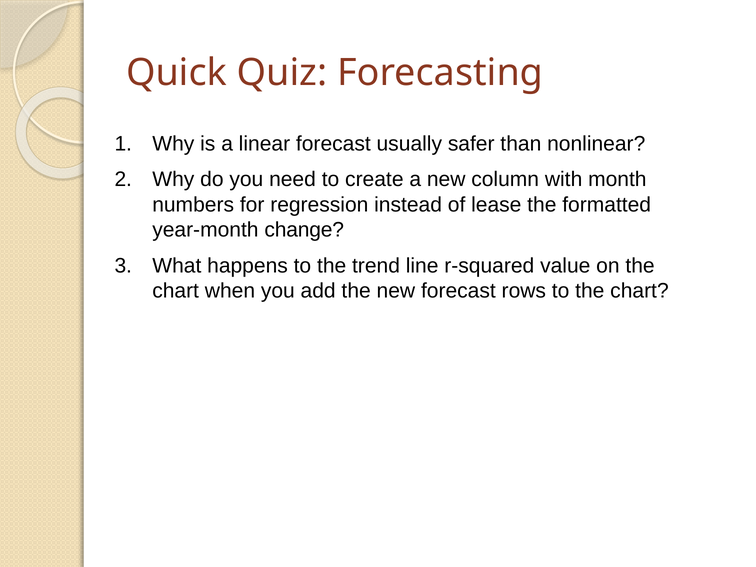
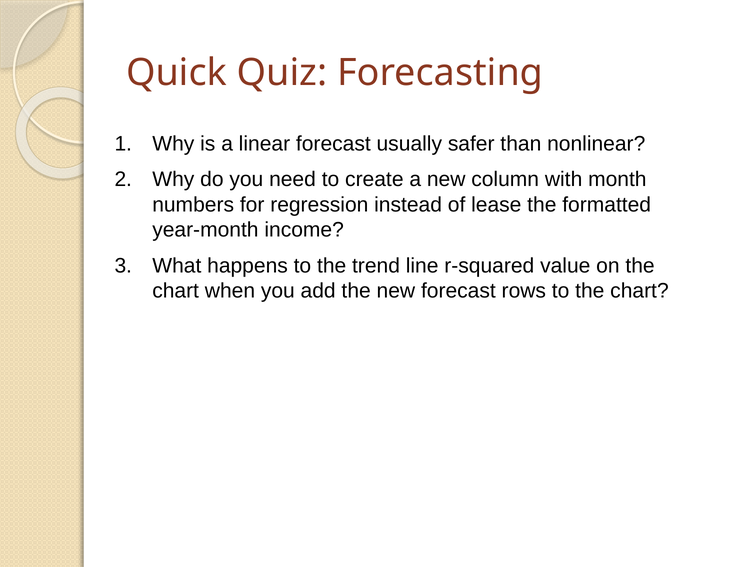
change: change -> income (304, 230)
